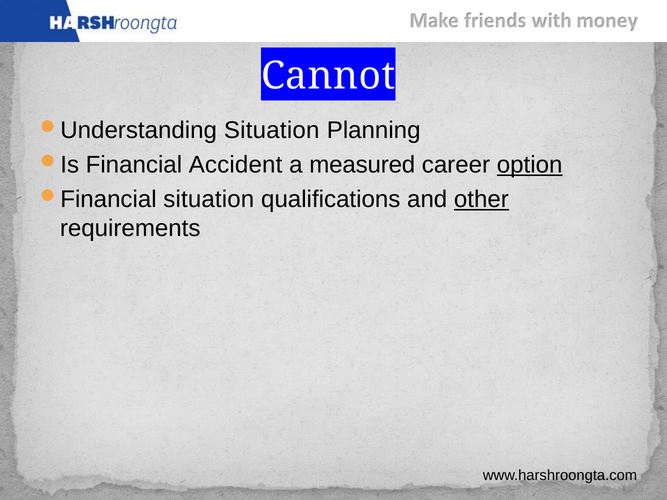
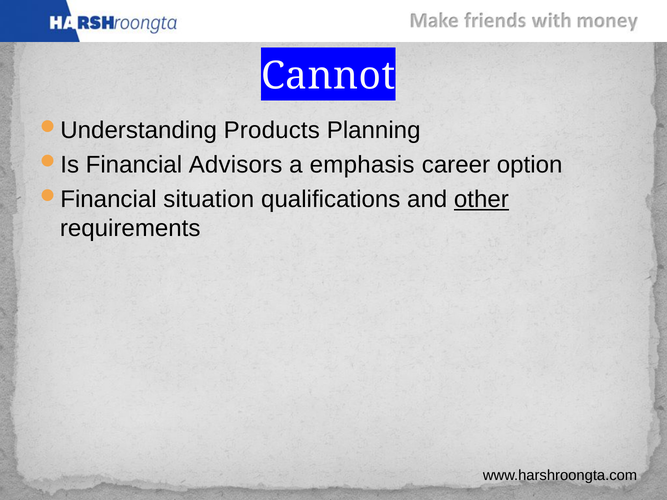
Situation: Situation -> Products (272, 131)
Accident: Accident -> Advisors (236, 165)
measured: measured -> emphasis (362, 165)
option underline: present -> none (530, 165)
